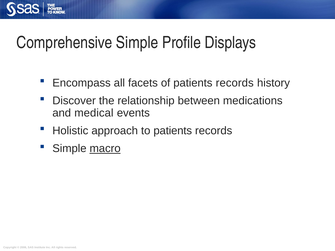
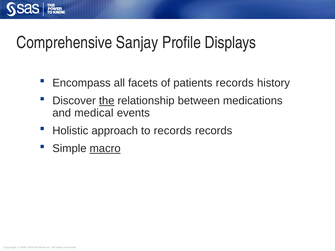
Comprehensive Simple: Simple -> Sanjay (137, 43)
the underline: none -> present (107, 101)
to patients: patients -> records (173, 131)
